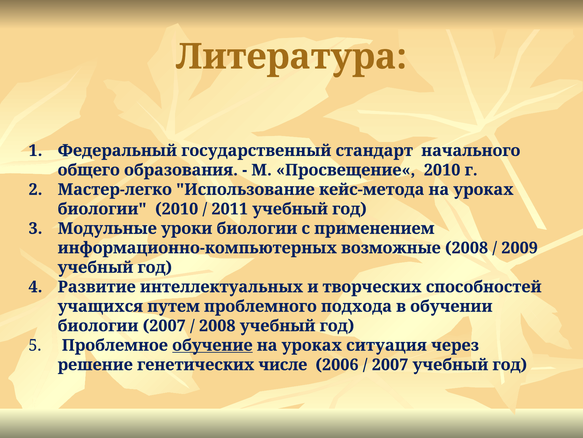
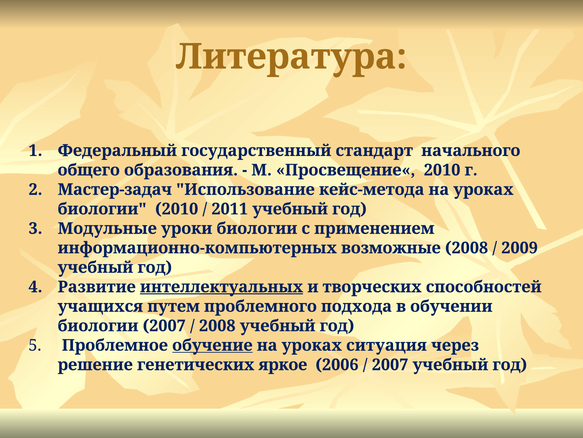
Мастер-легко: Мастер-легко -> Мастер-задач (115, 189)
интеллектуальных underline: none -> present (222, 286)
числе: числе -> яркое (283, 364)
